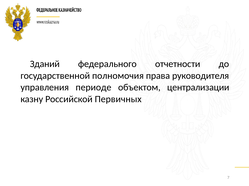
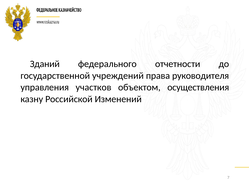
полномочия: полномочия -> учреждений (118, 76)
периоде: периоде -> участков (93, 88)
централизации: централизации -> осуществления (198, 88)
Первичных: Первичных -> Изменений (118, 100)
